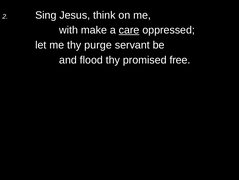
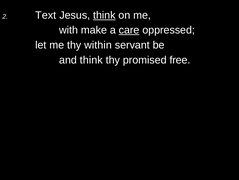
Sing: Sing -> Text (46, 15)
think underline: none -> present (104, 15)
purge: purge -> within (98, 45)
and flood: flood -> think (91, 60)
